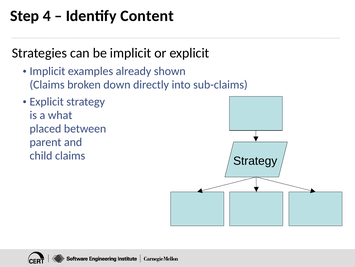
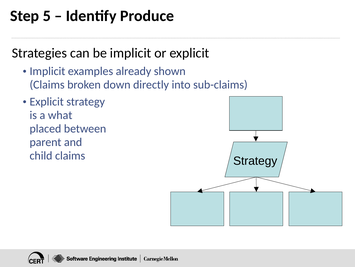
4: 4 -> 5 (47, 16)
Content: Content -> Produce (147, 16)
